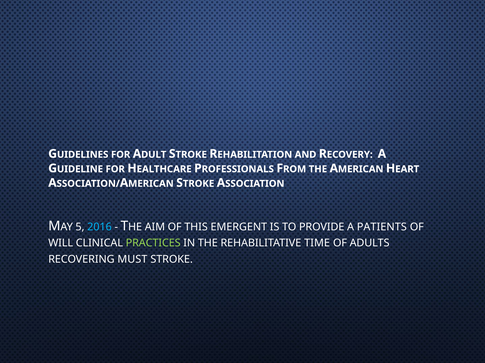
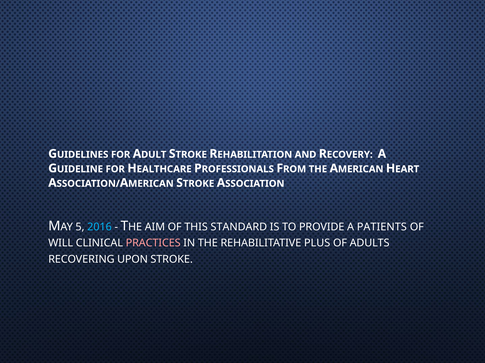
EMERGENT: EMERGENT -> STANDARD (239, 227)
PRACTICES colour: light green -> pink (153, 244)
TIME: TIME -> PLUS (317, 244)
MUST: MUST -> UPON (133, 260)
